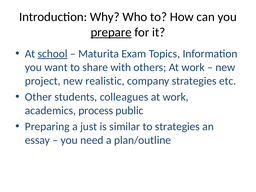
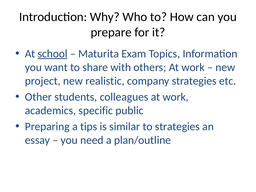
prepare underline: present -> none (111, 32)
process: process -> specific (96, 111)
just: just -> tips (89, 127)
